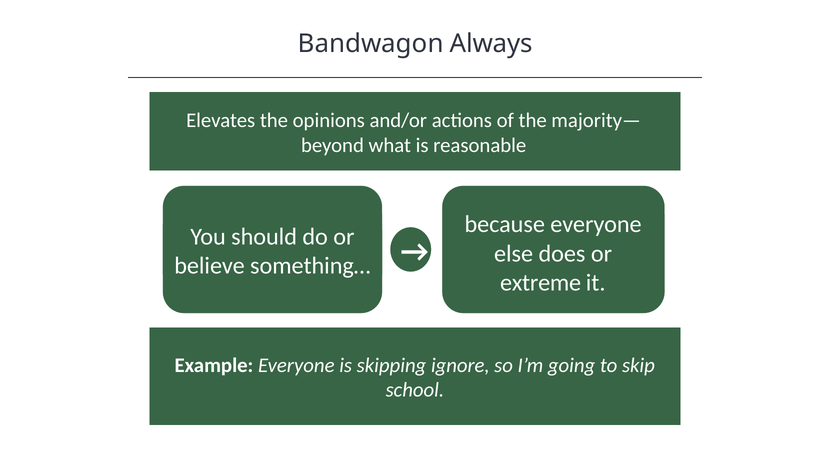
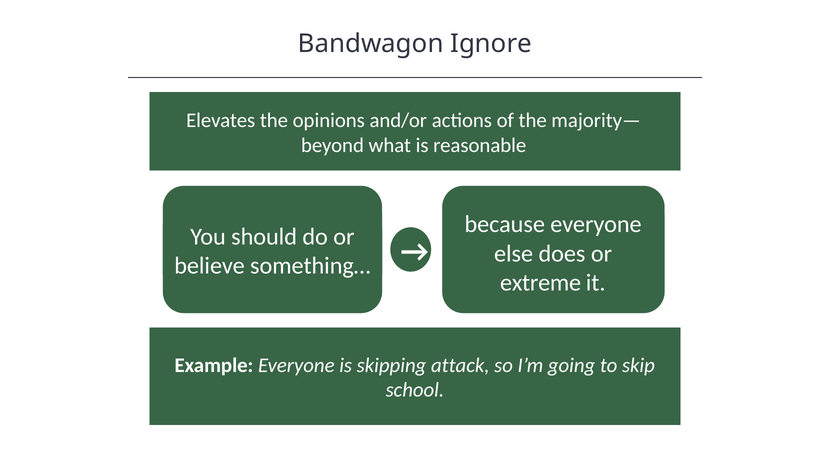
Always: Always -> Ignore (491, 43)
ignore: ignore -> attack (460, 365)
